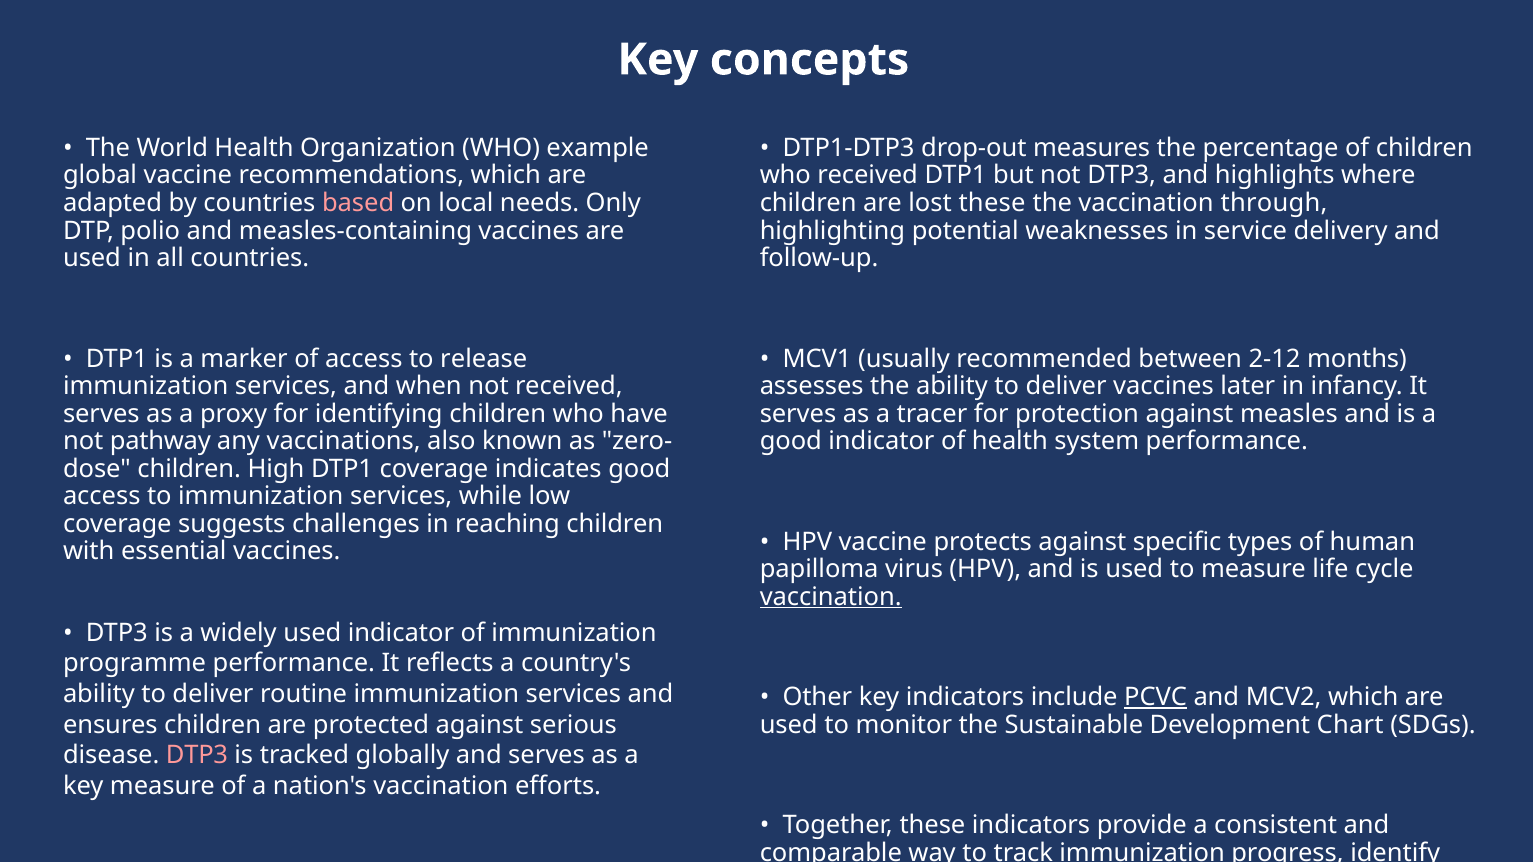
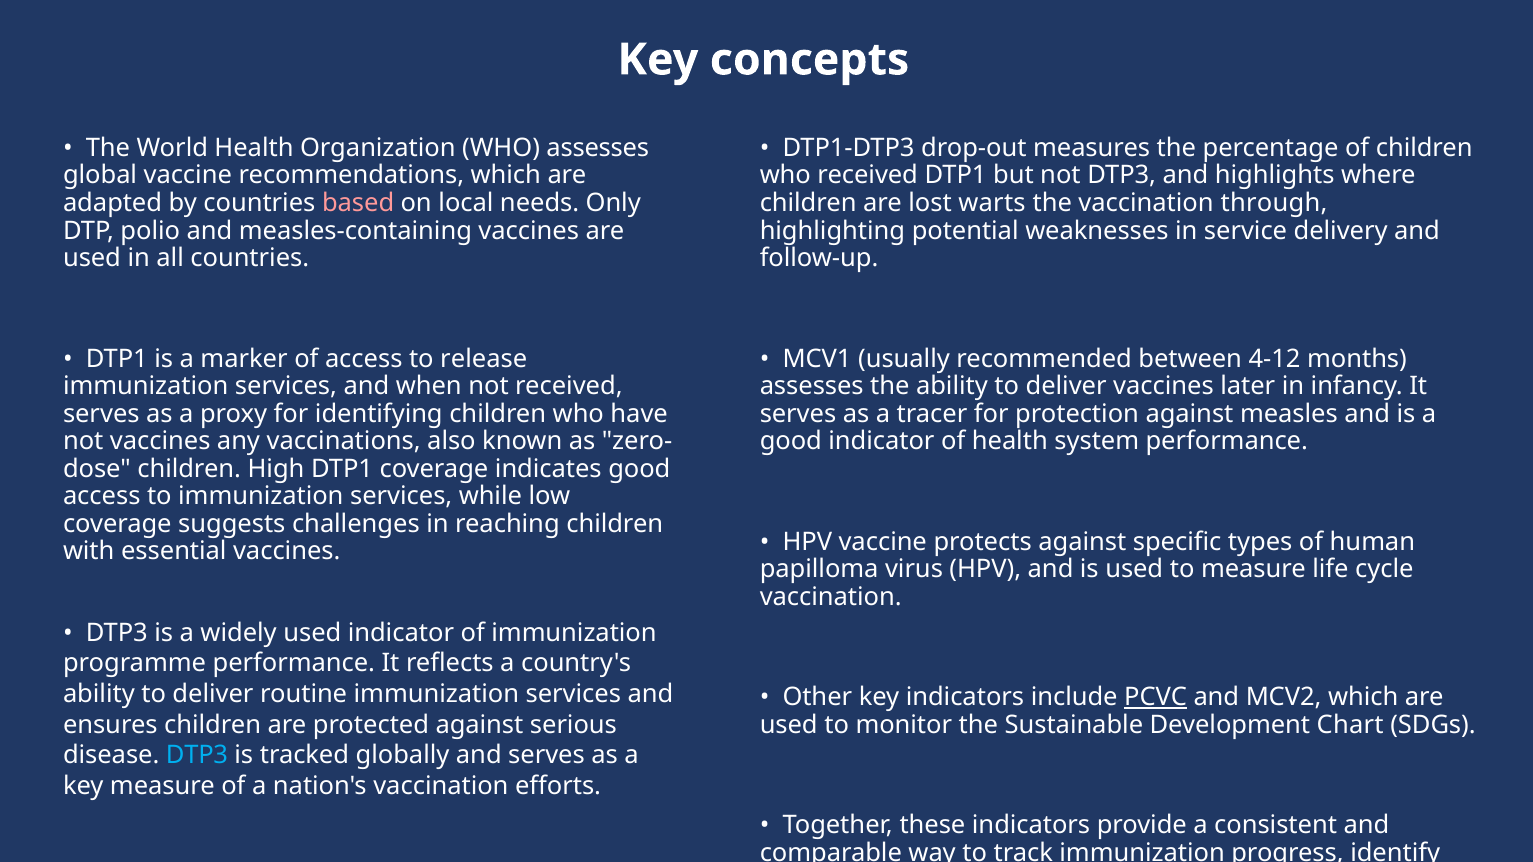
WHO example: example -> assesses (598, 148)
lost these: these -> warts (992, 203)
2-12: 2-12 -> 4-12 (1275, 359)
not pathway: pathway -> vaccines (160, 441)
vaccination underline: present -> none (831, 597)
DTP3 colour: pink -> light blue (197, 756)
